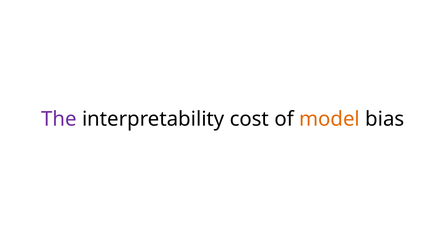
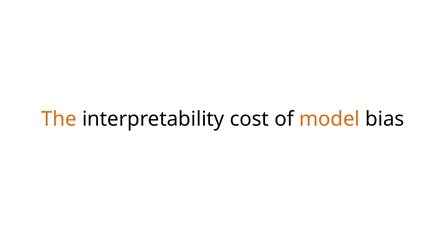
The colour: purple -> orange (59, 119)
